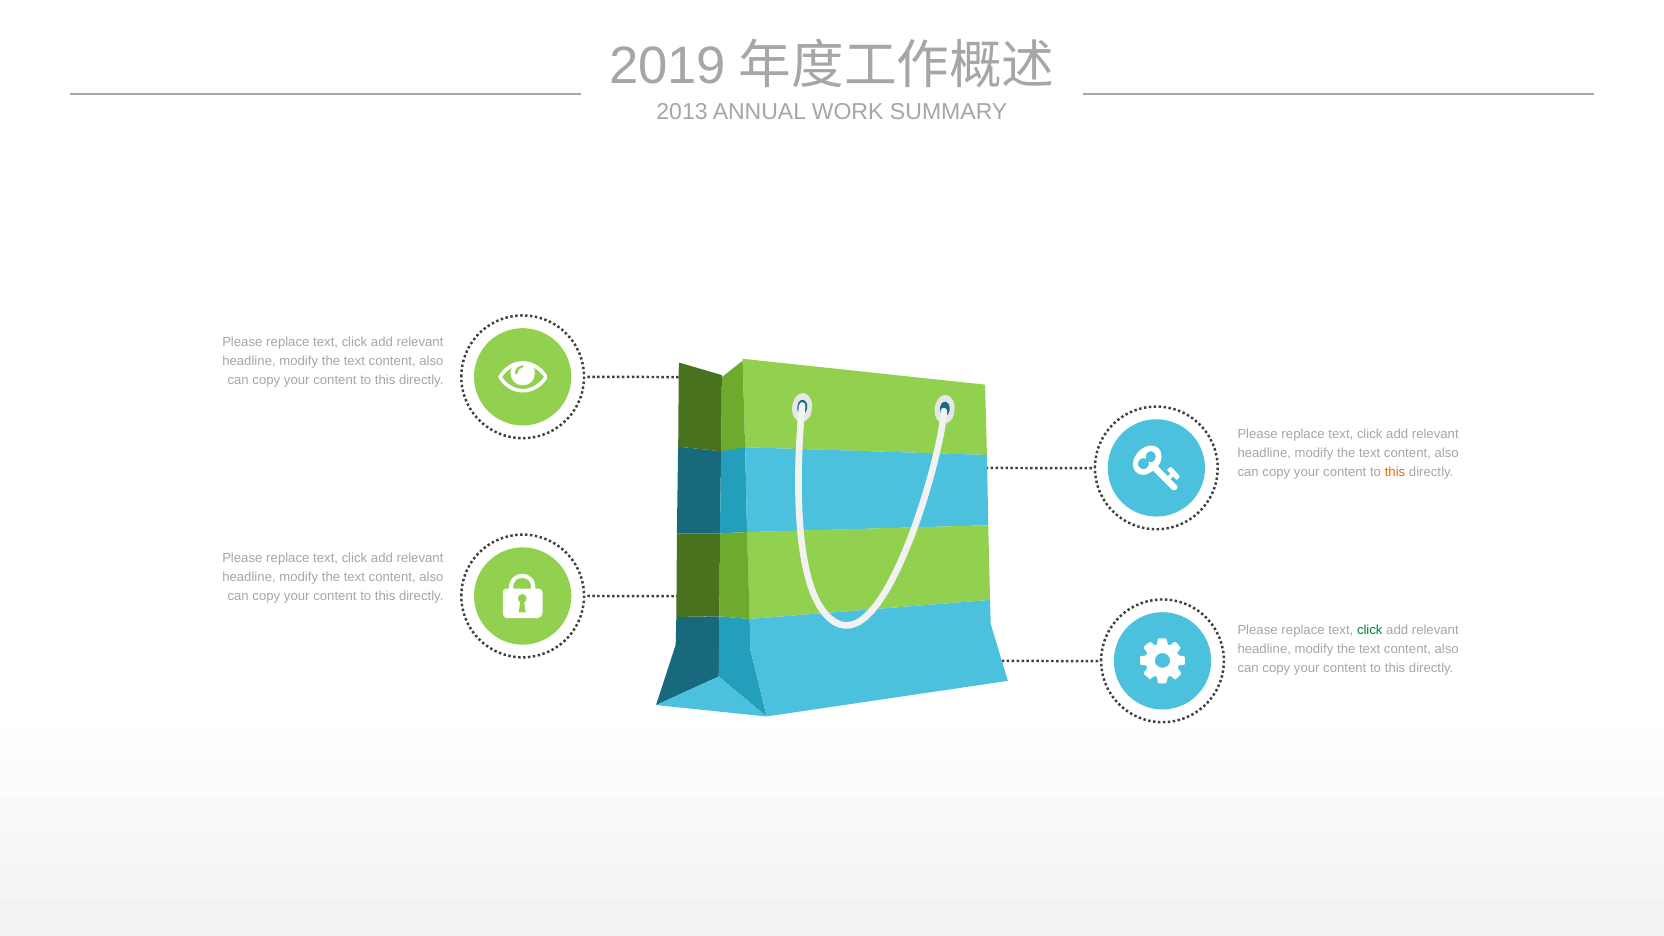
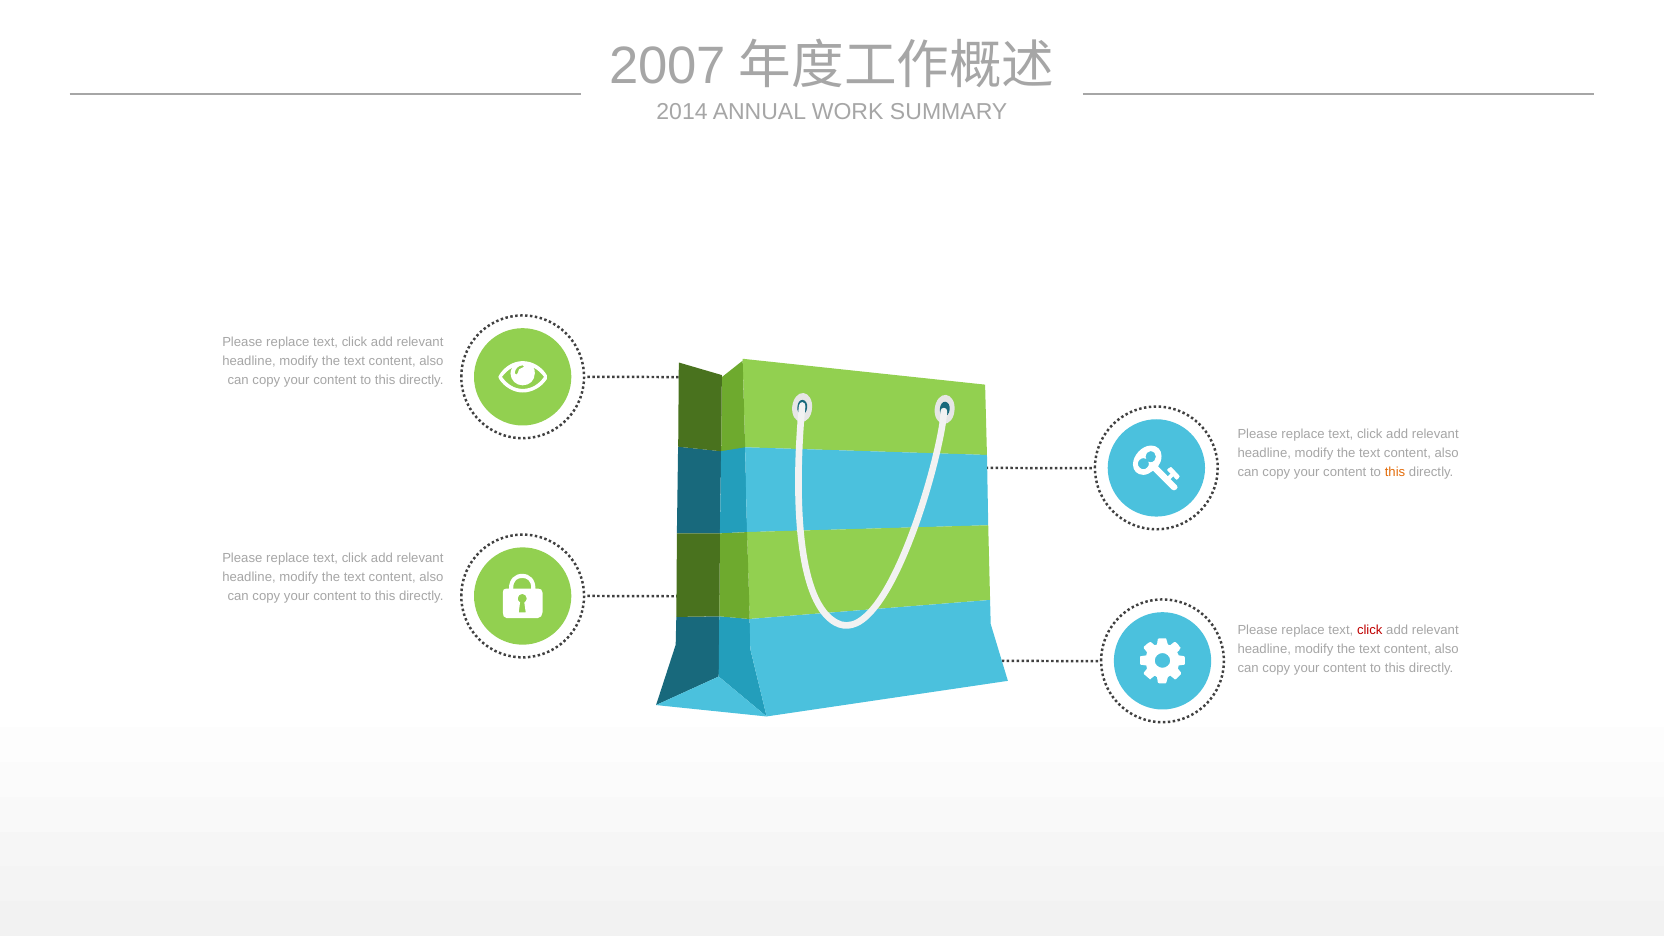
2019: 2019 -> 2007 (668, 66)
2013: 2013 -> 2014 (682, 112)
click colour: green -> red (1370, 630)
